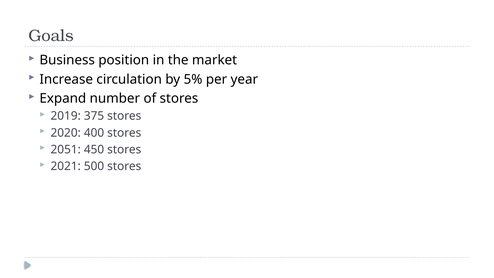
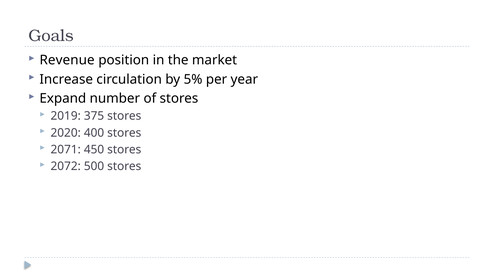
Business: Business -> Revenue (67, 60)
2051: 2051 -> 2071 (66, 150)
2021: 2021 -> 2072 (66, 166)
